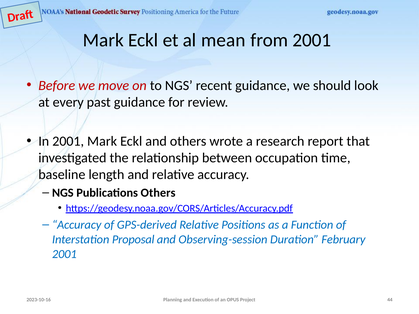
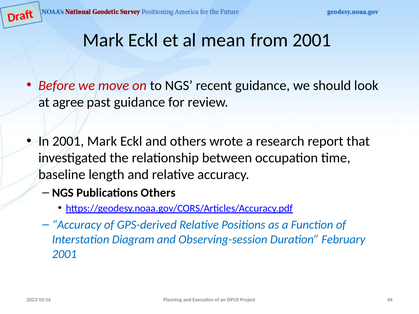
every: every -> agree (68, 102)
Proposal: Proposal -> Diagram (133, 240)
